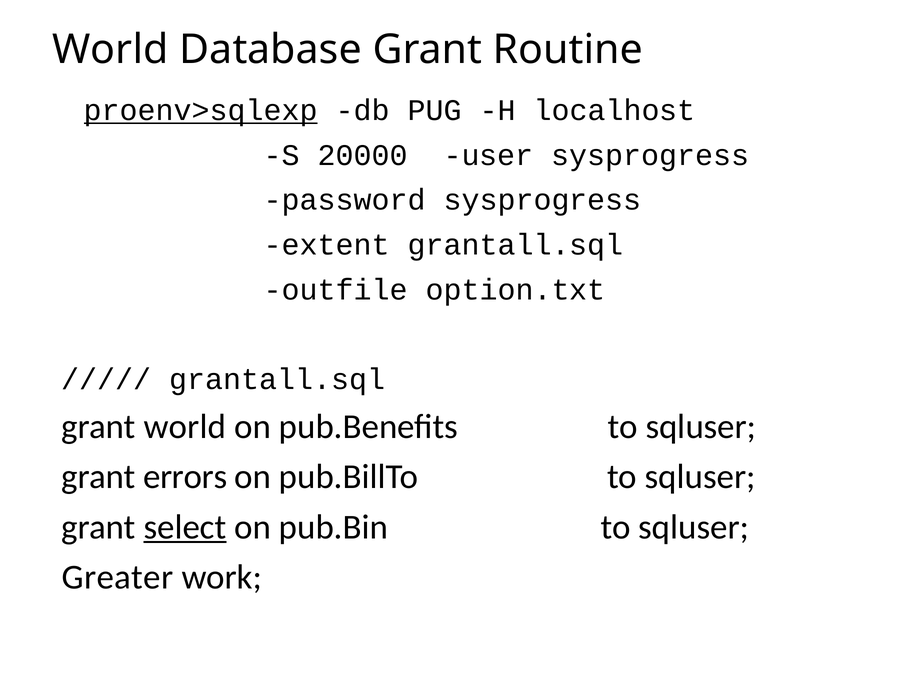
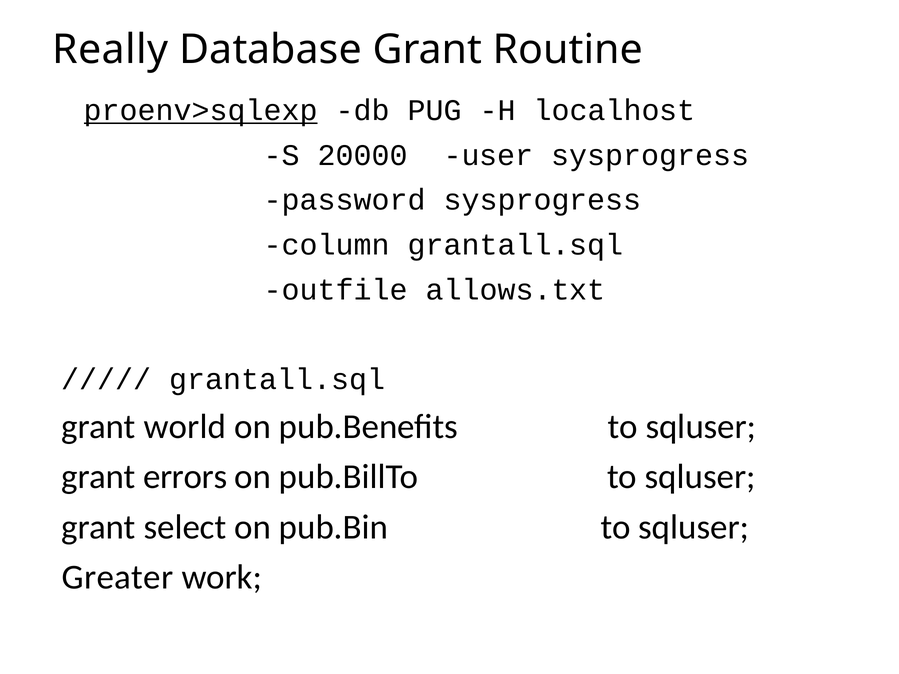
World: World -> Really (110, 50)
extent: extent -> column (327, 245)
option.txt: option.txt -> allows.txt (516, 290)
select underline: present -> none (185, 527)
